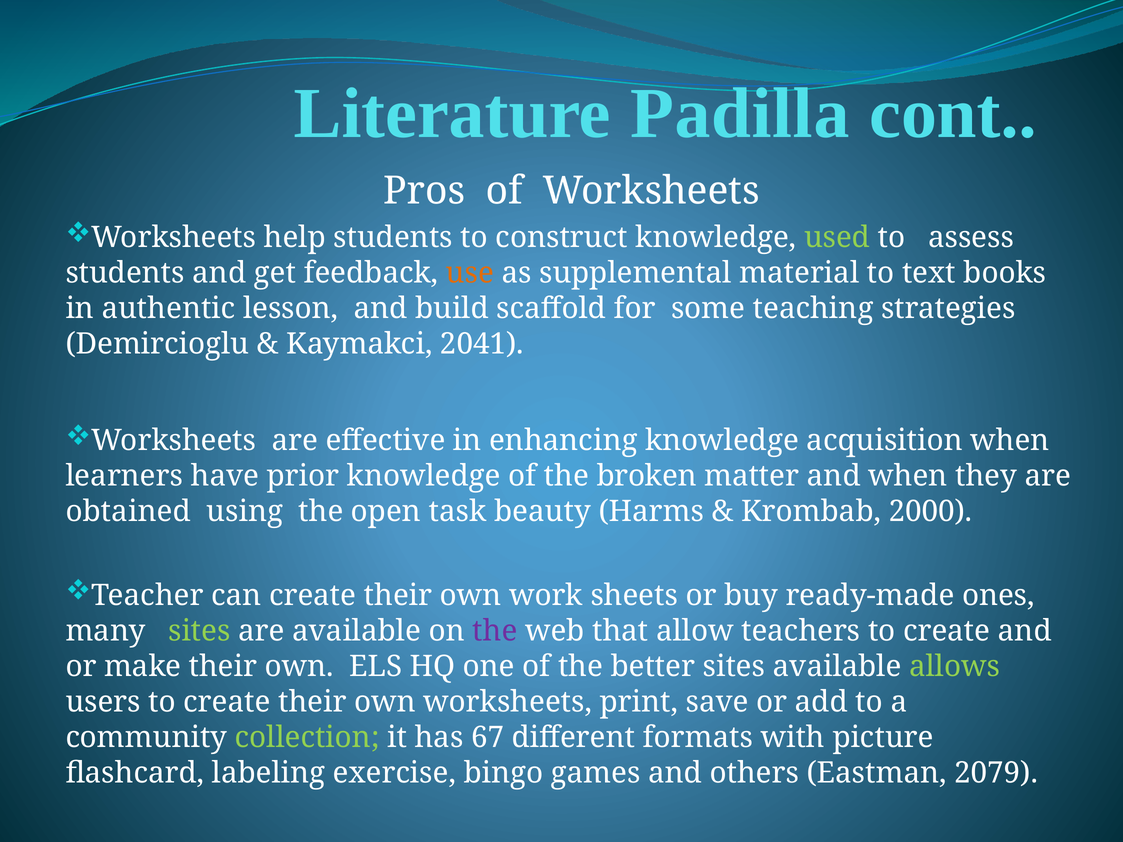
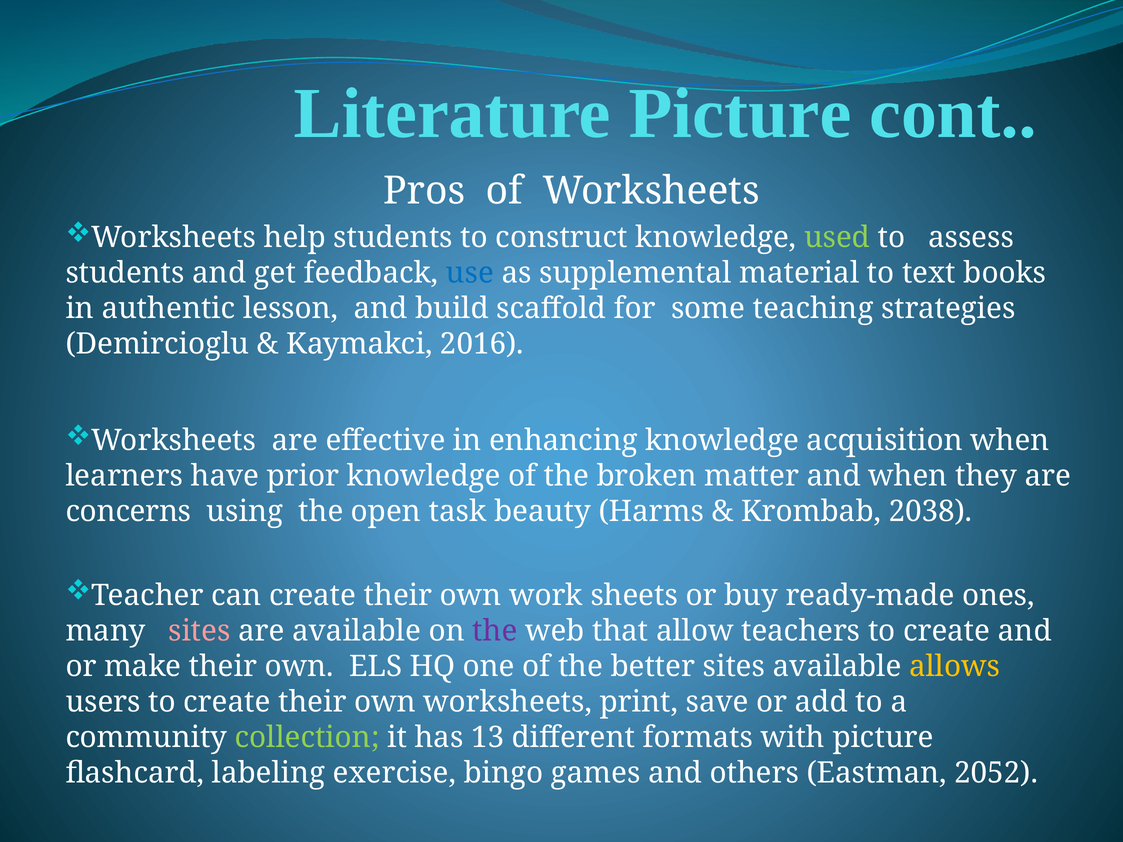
Literature Padilla: Padilla -> Picture (740, 114)
use colour: orange -> blue (470, 273)
2041: 2041 -> 2016 (482, 344)
obtained: obtained -> concerns (128, 512)
2000: 2000 -> 2038 (931, 512)
sites colour: light green -> pink (199, 631)
allows colour: light green -> yellow (955, 666)
67: 67 -> 13 (488, 738)
2079: 2079 -> 2052 (996, 773)
